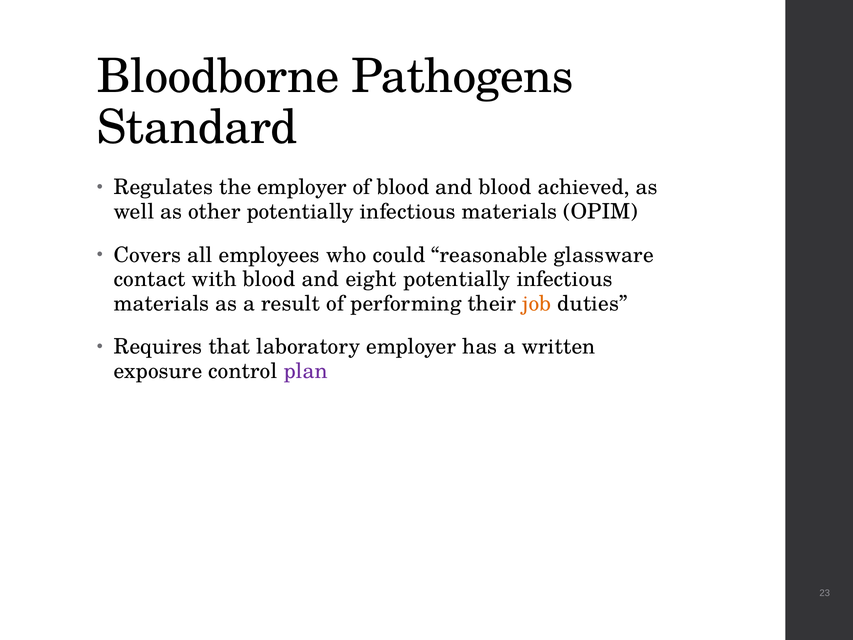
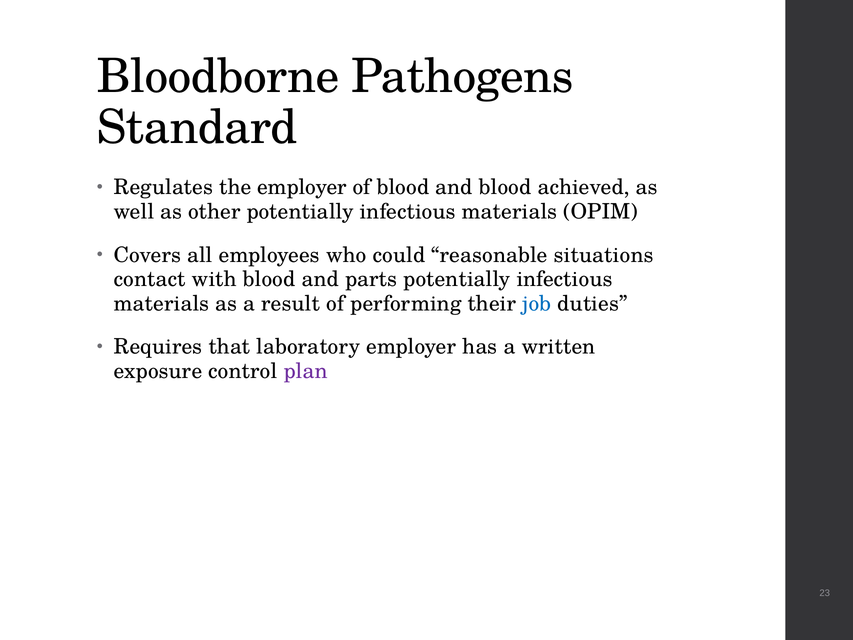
glassware: glassware -> situations (604, 255)
eight: eight -> parts (371, 279)
job colour: orange -> blue (537, 304)
